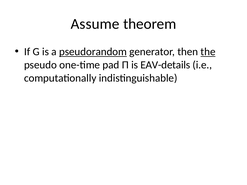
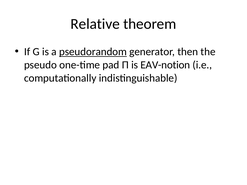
Assume: Assume -> Relative (95, 24)
the underline: present -> none (208, 52)
EAV-details: EAV-details -> EAV-notion (165, 65)
